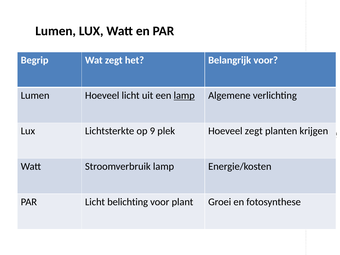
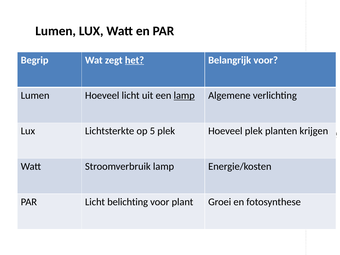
het underline: none -> present (134, 60)
9: 9 -> 5 (152, 131)
Hoeveel zegt: zegt -> plek (254, 131)
